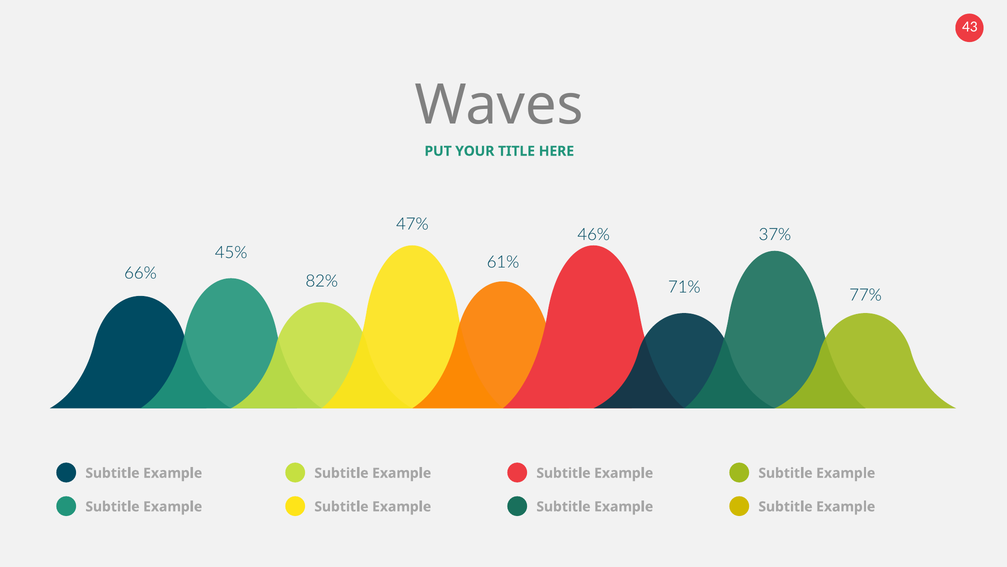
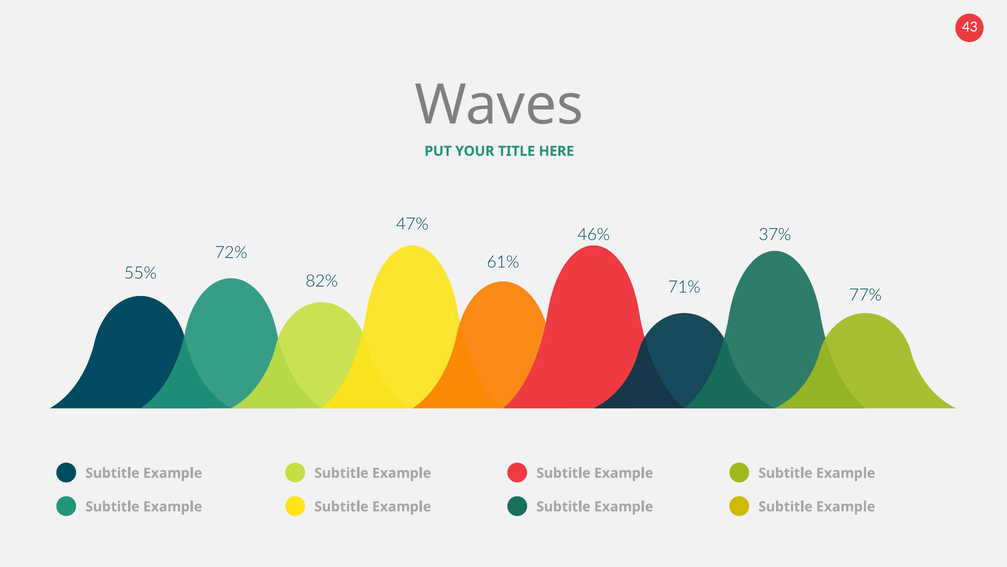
45%: 45% -> 72% (231, 253)
66%: 66% -> 55% (141, 273)
